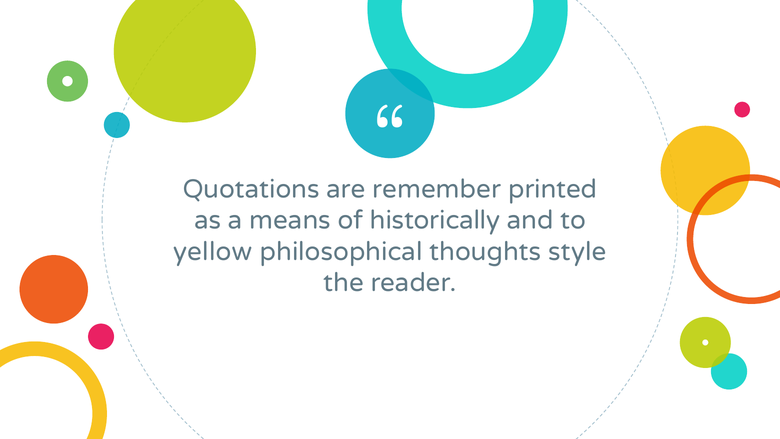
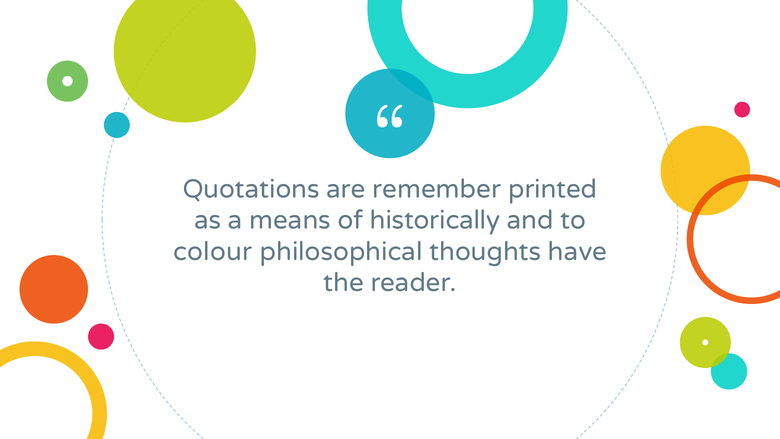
yellow: yellow -> colour (213, 251)
style: style -> have (577, 251)
